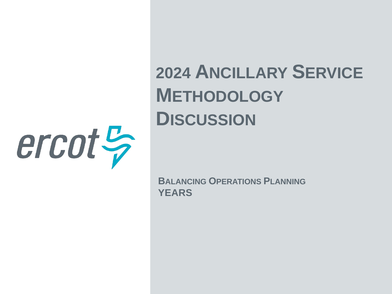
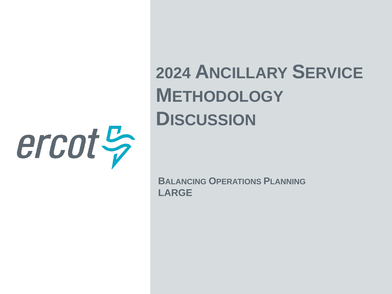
YEARS: YEARS -> LARGE (175, 193)
